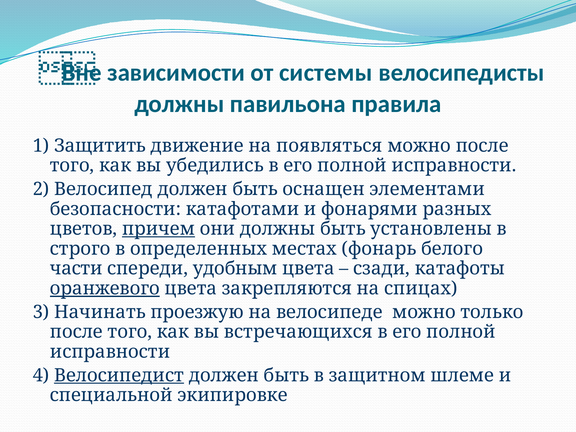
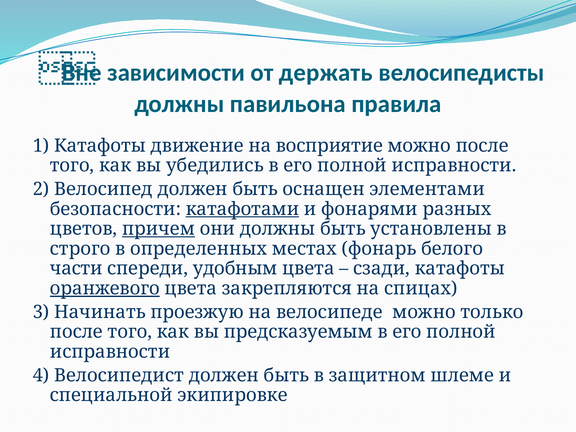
системы: системы -> держать (326, 73)
1 Защитить: Защитить -> Катафоты (100, 146)
появляться: появляться -> восприятие (329, 146)
катафотами underline: none -> present (242, 209)
встречающихся: встречающихся -> предсказуемым (298, 332)
Велосипедист underline: present -> none (119, 375)
